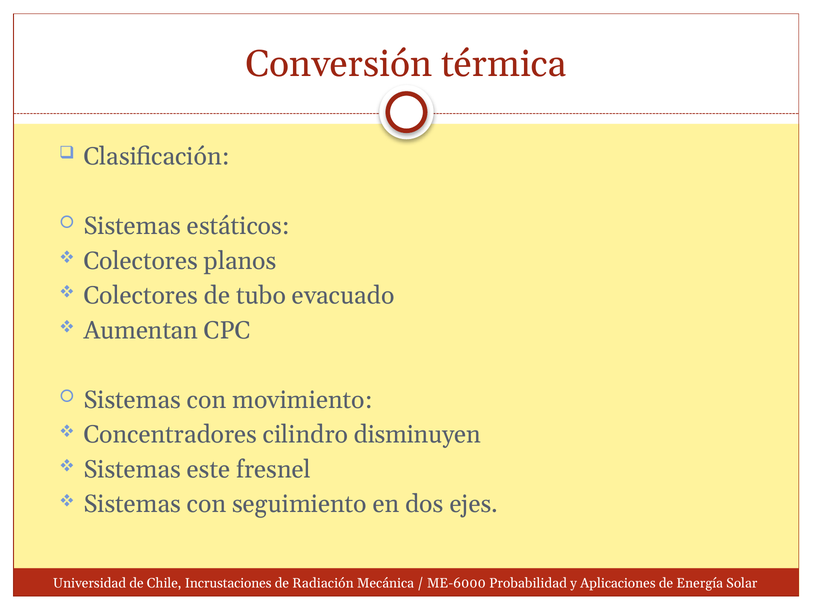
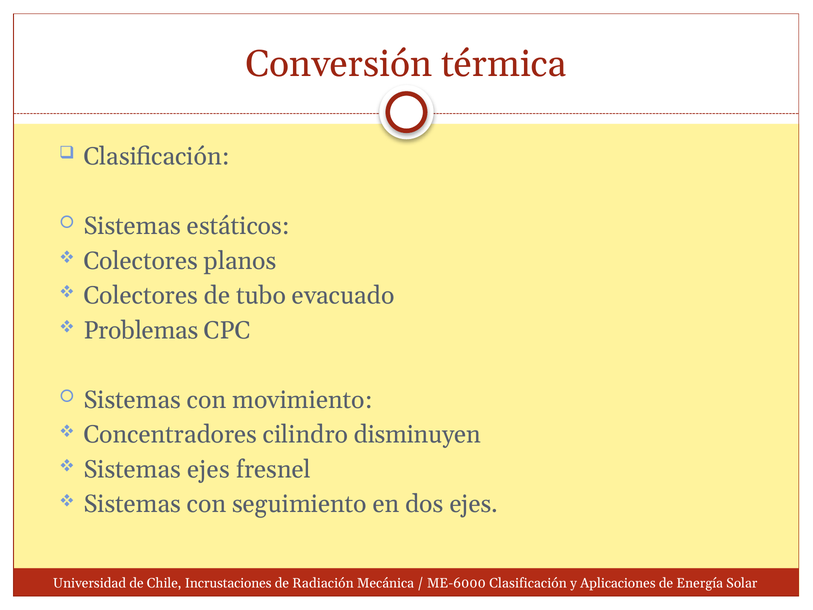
Aumentan: Aumentan -> Problemas (141, 330)
Sistemas este: este -> ejes (208, 469)
ME-6000 Probabilidad: Probabilidad -> Clasificación (528, 583)
